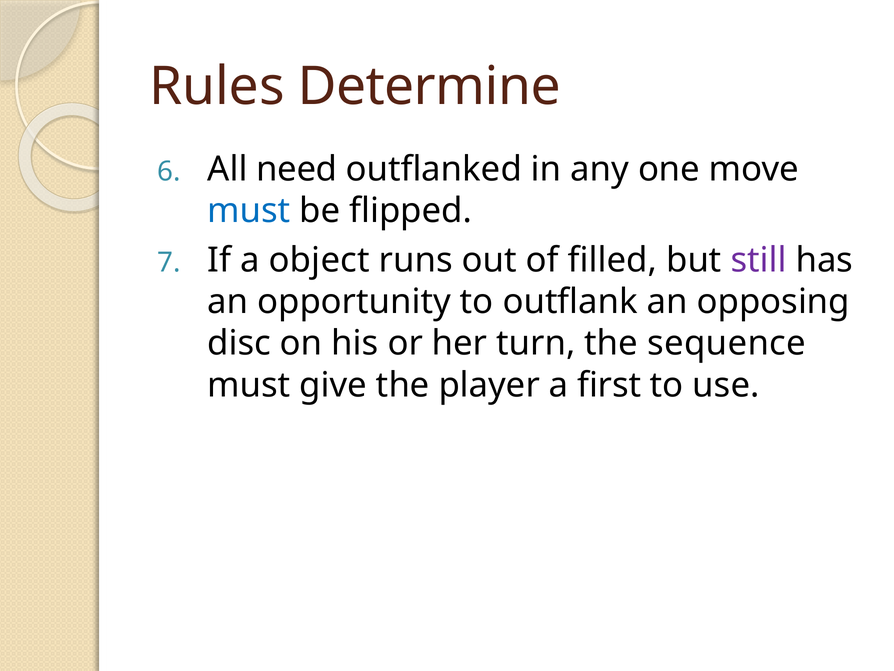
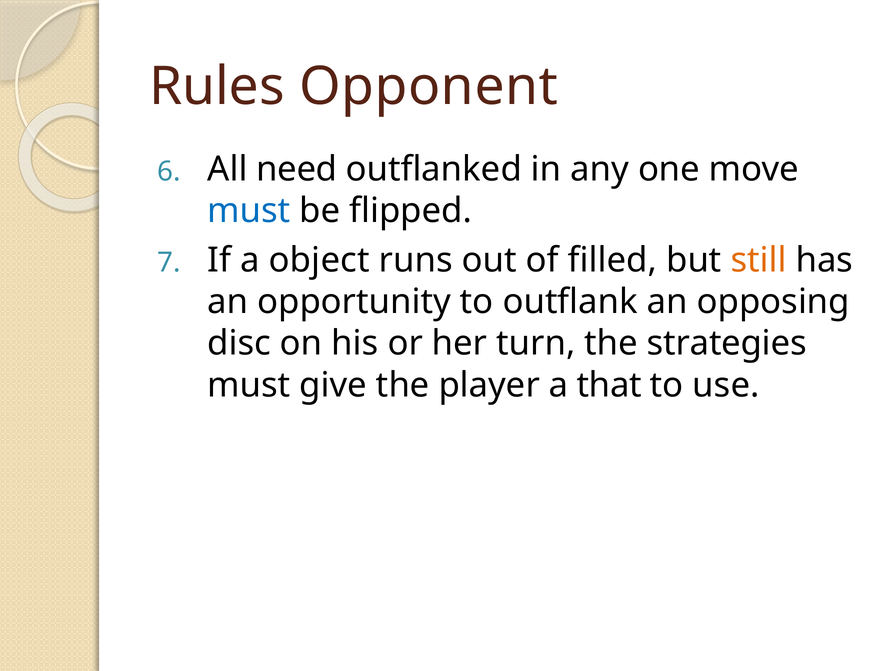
Determine: Determine -> Opponent (429, 86)
still colour: purple -> orange (759, 260)
sequence: sequence -> strategies (727, 343)
first: first -> that (609, 385)
